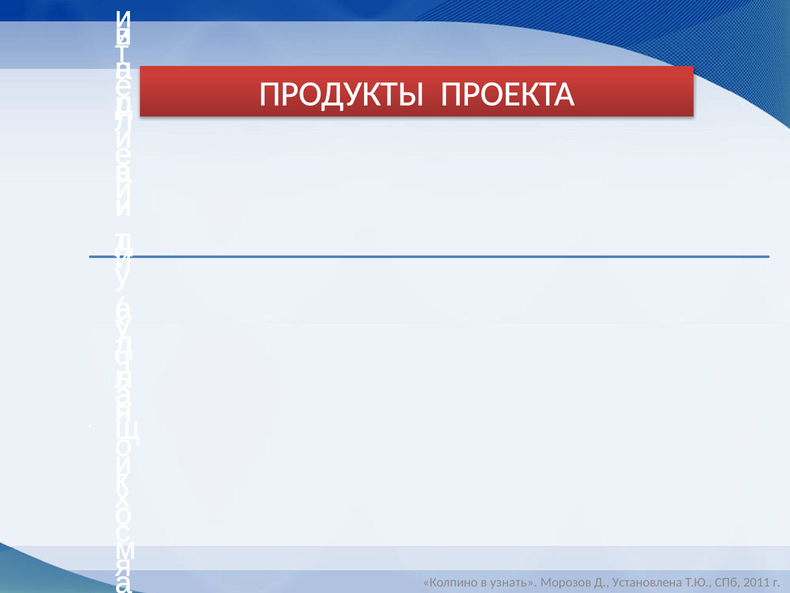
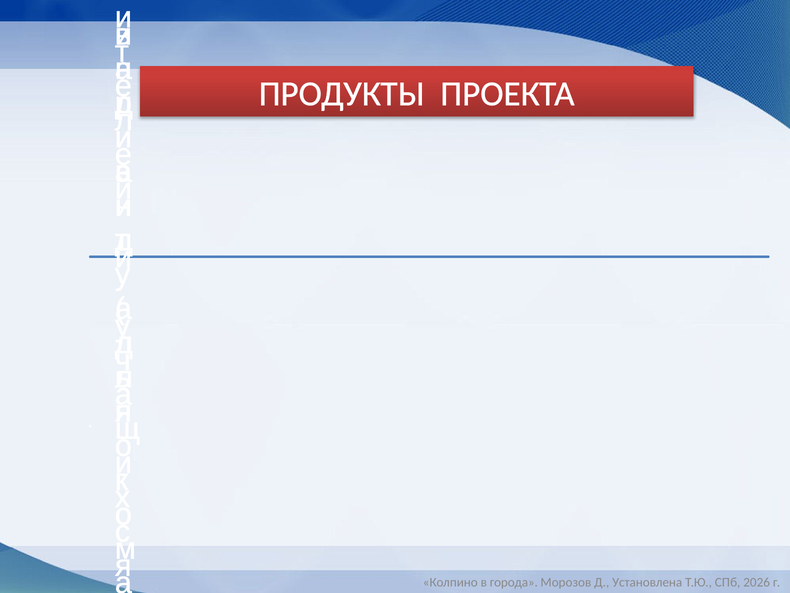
узнать: узнать -> города (514, 582)
2011: 2011 -> 2026 (757, 582)
